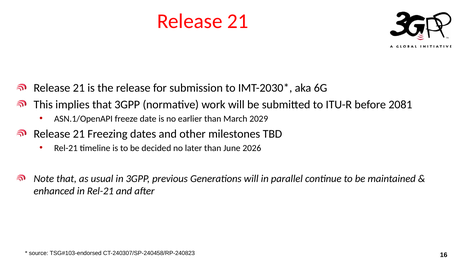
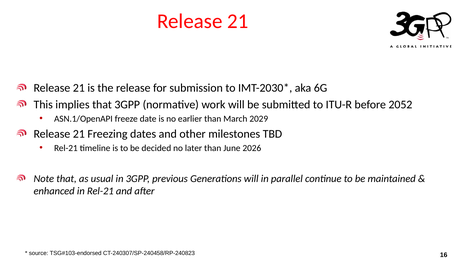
2081: 2081 -> 2052 (400, 105)
